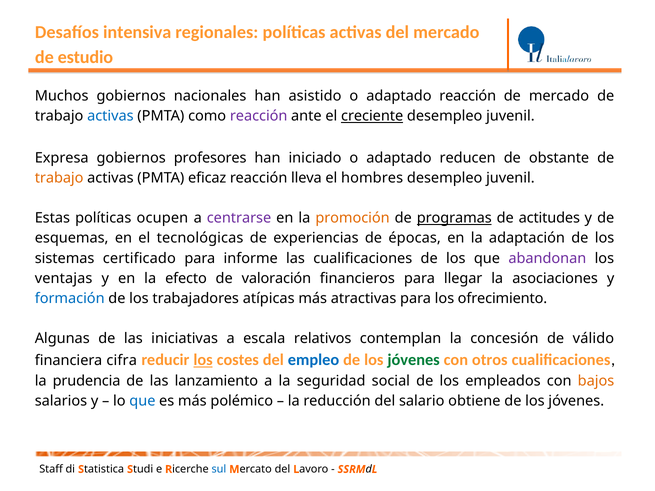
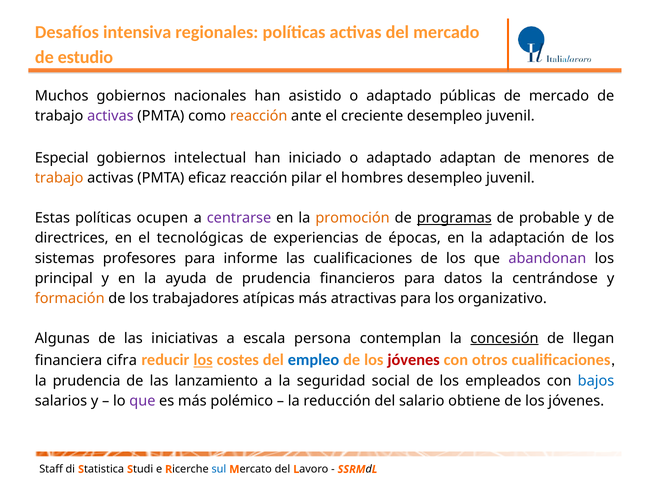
adaptado reacción: reacción -> públicas (468, 96)
activas colour: blue -> purple (110, 116)
reacción colour: purple -> orange (259, 116)
creciente underline: present -> none (372, 116)
Expresa: Expresa -> Especial (62, 158)
profesores: profesores -> intelectual (210, 158)
reducen: reducen -> adaptan (468, 158)
obstante: obstante -> menores (559, 158)
lleva: lleva -> pilar (306, 178)
actitudes: actitudes -> probable (549, 218)
esquemas: esquemas -> directrices (72, 238)
certificado: certificado -> profesores (139, 258)
ventajas: ventajas -> principal (64, 278)
efecto: efecto -> ayuda (186, 278)
de valoración: valoración -> prudencia (276, 278)
llegar: llegar -> datos (463, 278)
asociaciones: asociaciones -> centrándose (555, 278)
formación colour: blue -> orange (70, 298)
ofrecimiento: ofrecimiento -> organizativo (502, 298)
relativos: relativos -> persona (322, 339)
concesión underline: none -> present (504, 339)
válido: válido -> llegan (594, 339)
jóvenes colour: green -> red (414, 360)
bajos colour: orange -> blue (596, 381)
que colour: blue -> purple (142, 401)
